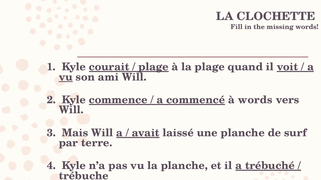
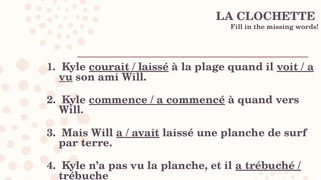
plage: plage -> laissé (154, 67)
à words: words -> quand (255, 100)
